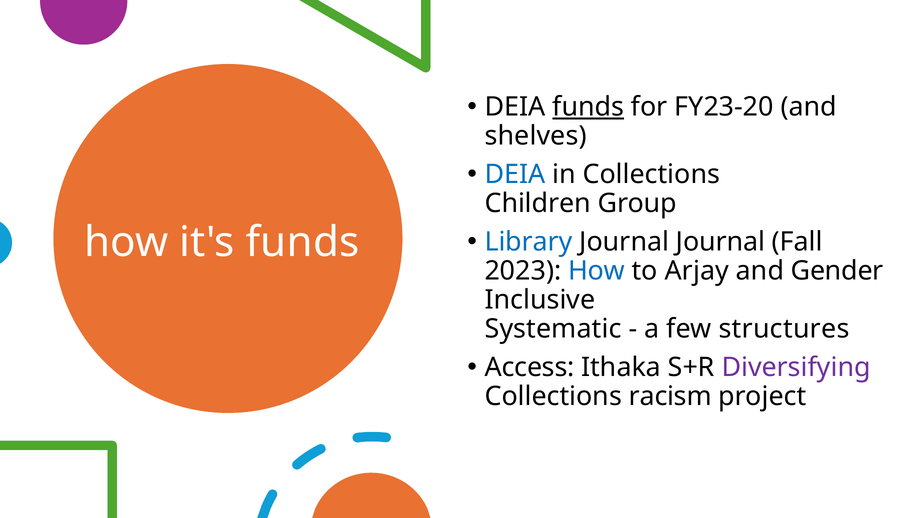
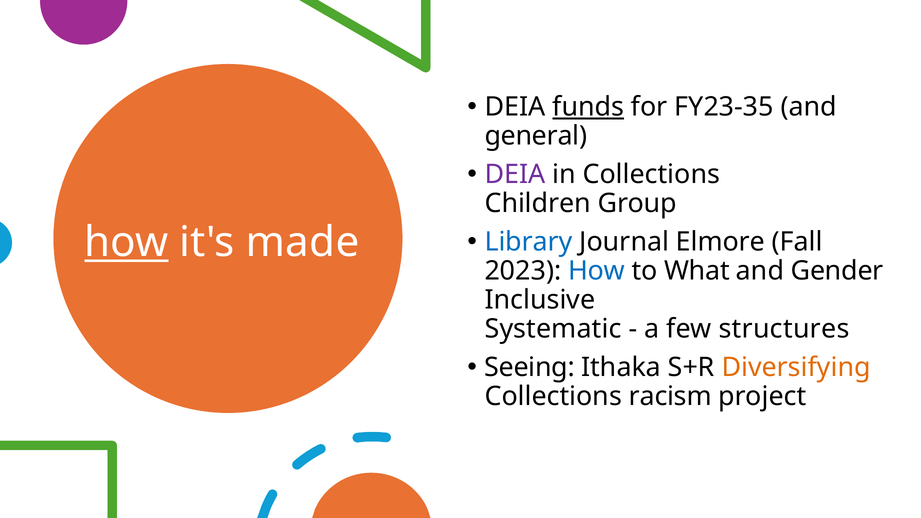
FY23-20: FY23-20 -> FY23-35 (724, 107)
shelves: shelves -> general (536, 136)
DEIA colour: blue -> purple (515, 175)
Journal Journal: Journal -> Elmore (720, 242)
how underline: none -> present (127, 242)
it's funds: funds -> made (303, 242)
Arjay: Arjay -> What (697, 271)
Access: Access -> Seeing (530, 367)
Diversifying colour: purple -> orange (796, 367)
